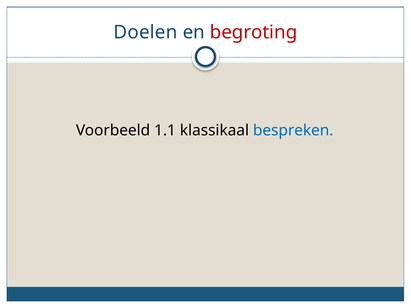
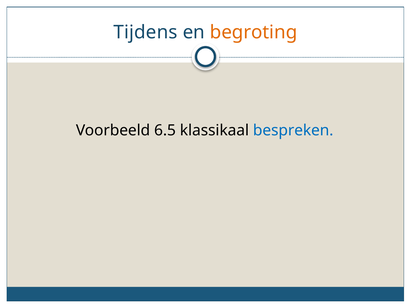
Doelen: Doelen -> Tijdens (145, 32)
begroting colour: red -> orange (254, 32)
1.1: 1.1 -> 6.5 (165, 131)
